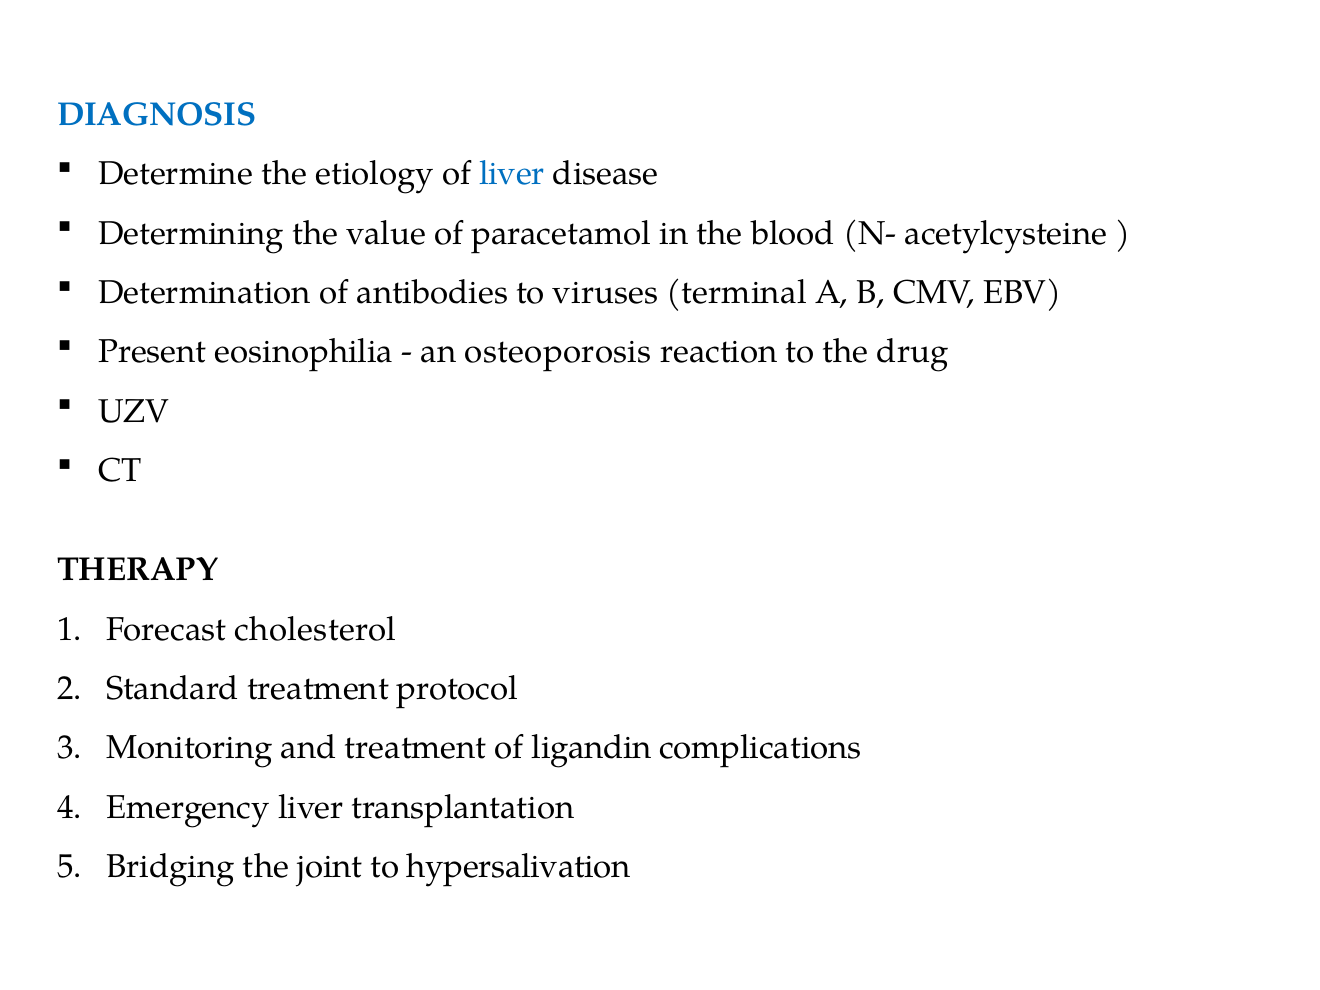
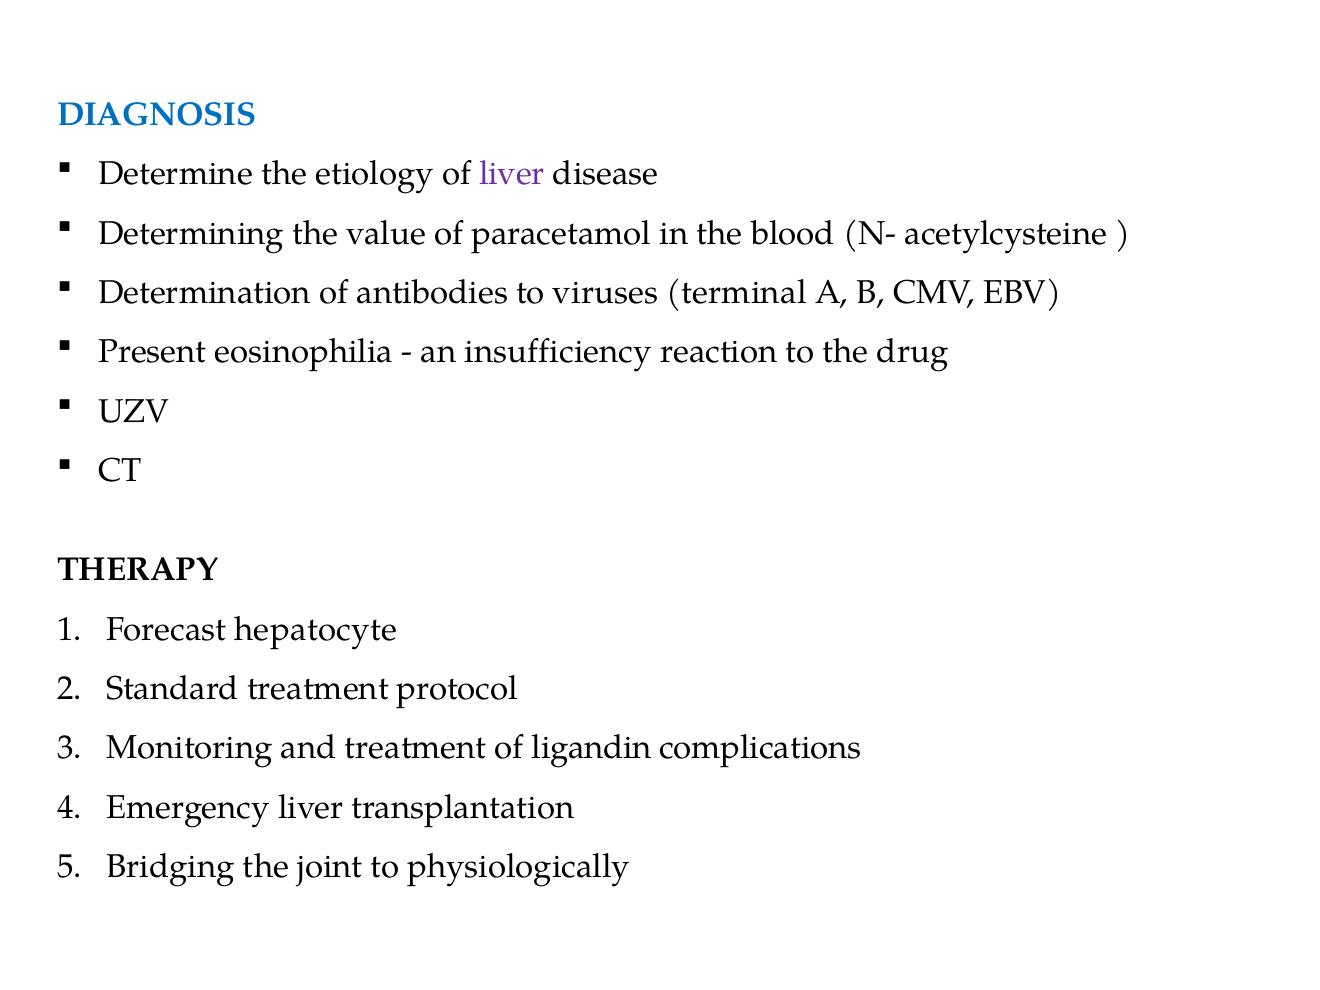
liver colour: blue -> purple (512, 174)
osteoporosis: osteoporosis -> insufficiency (558, 352)
cholesterol: cholesterol -> hepatocyte (316, 629)
hypersalivation: hypersalivation -> physiologically (519, 867)
